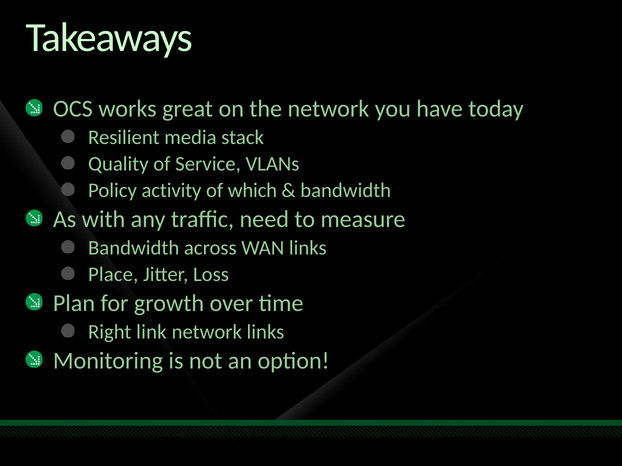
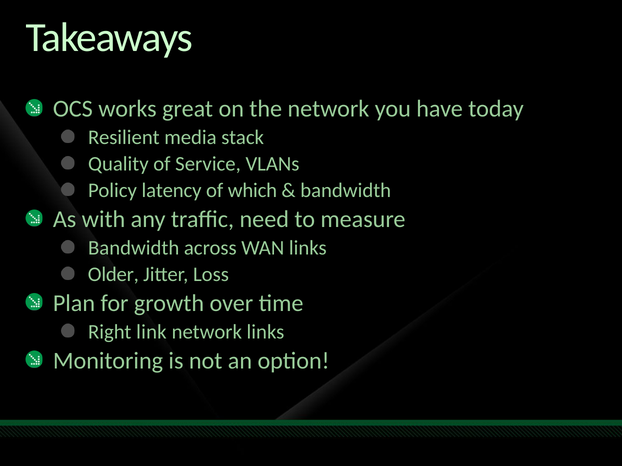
activity: activity -> latency (172, 191)
Place: Place -> Older (113, 275)
